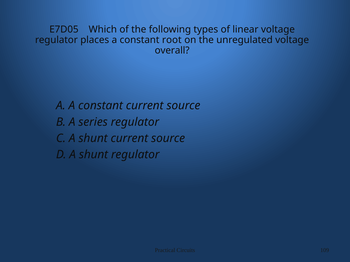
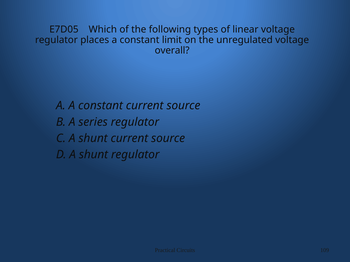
root: root -> limit (172, 40)
